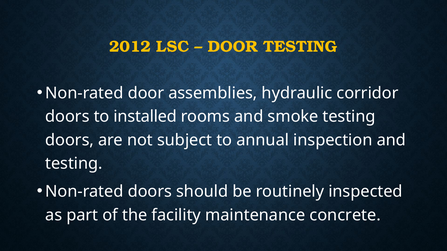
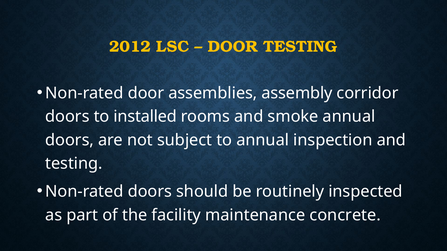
hydraulic: hydraulic -> assembly (297, 93)
smoke testing: testing -> annual (349, 117)
